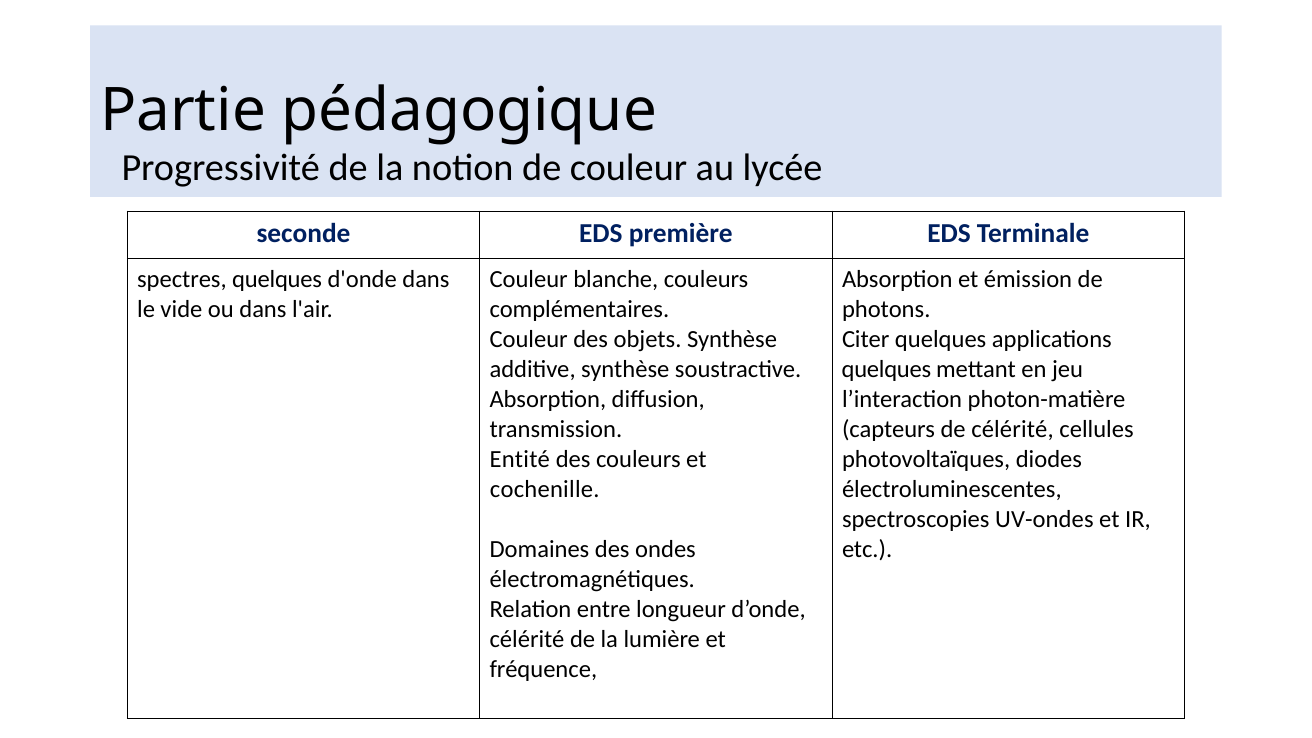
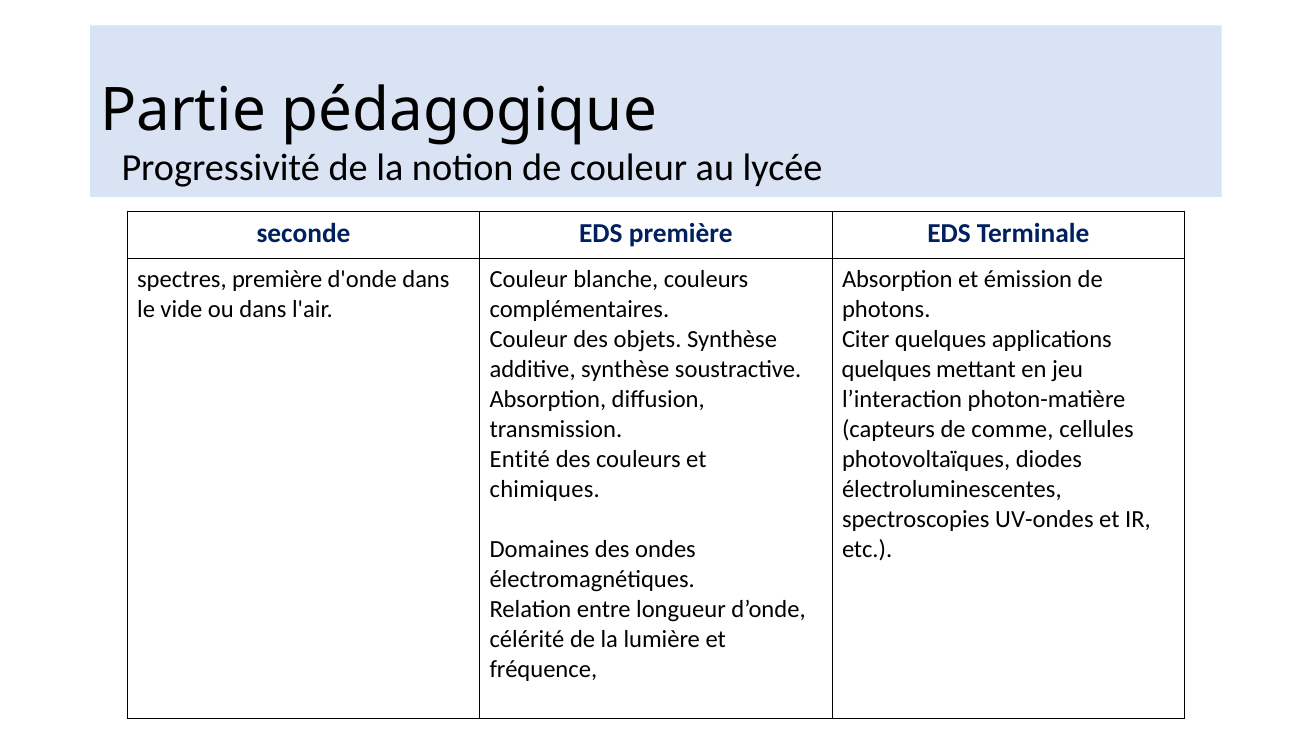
spectres quelques: quelques -> première (277, 279)
de célérité: célérité -> comme (1012, 429)
cochenille: cochenille -> chimiques (545, 489)
